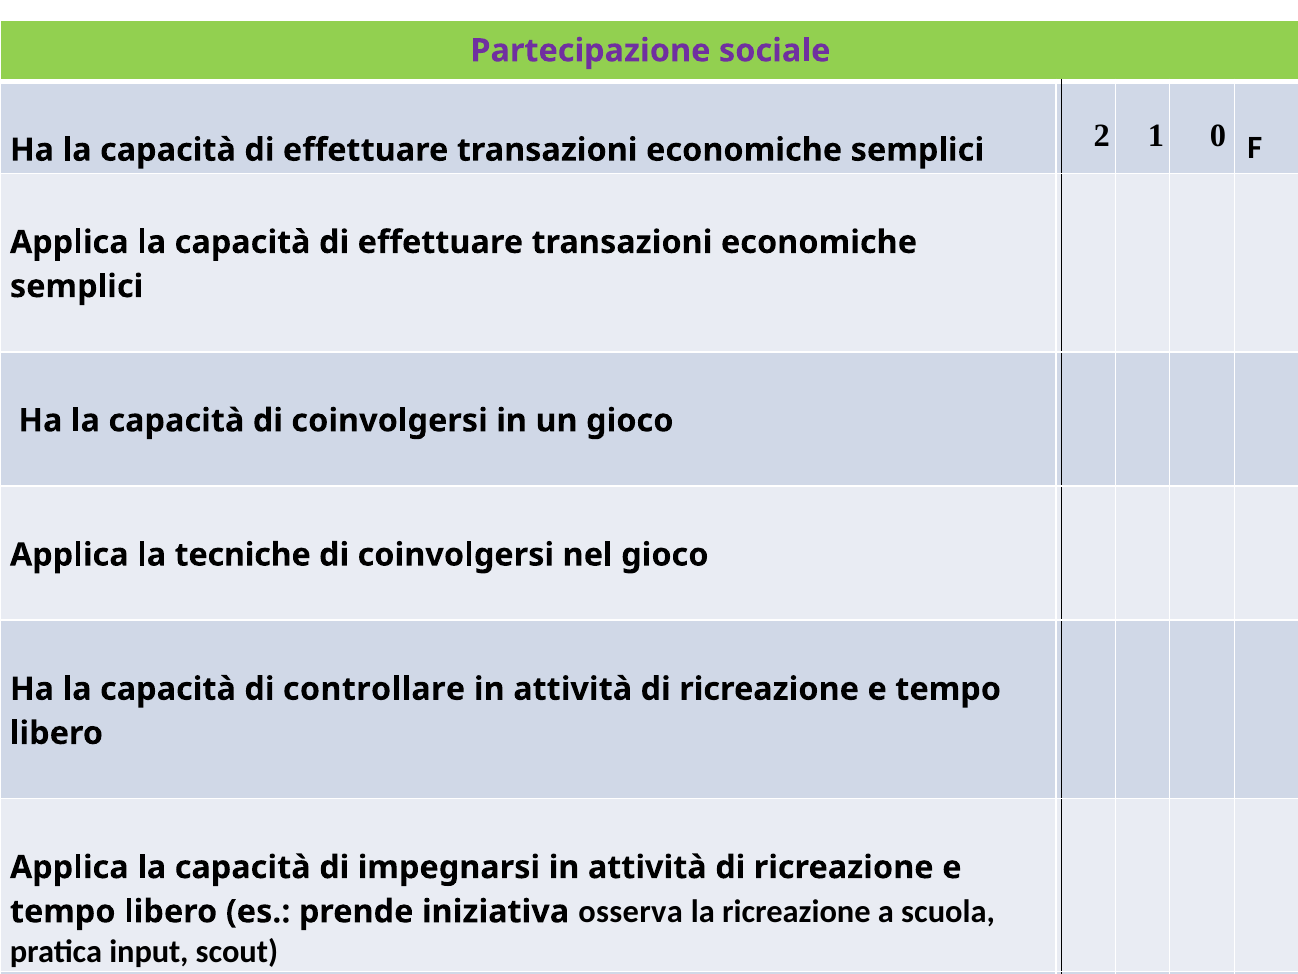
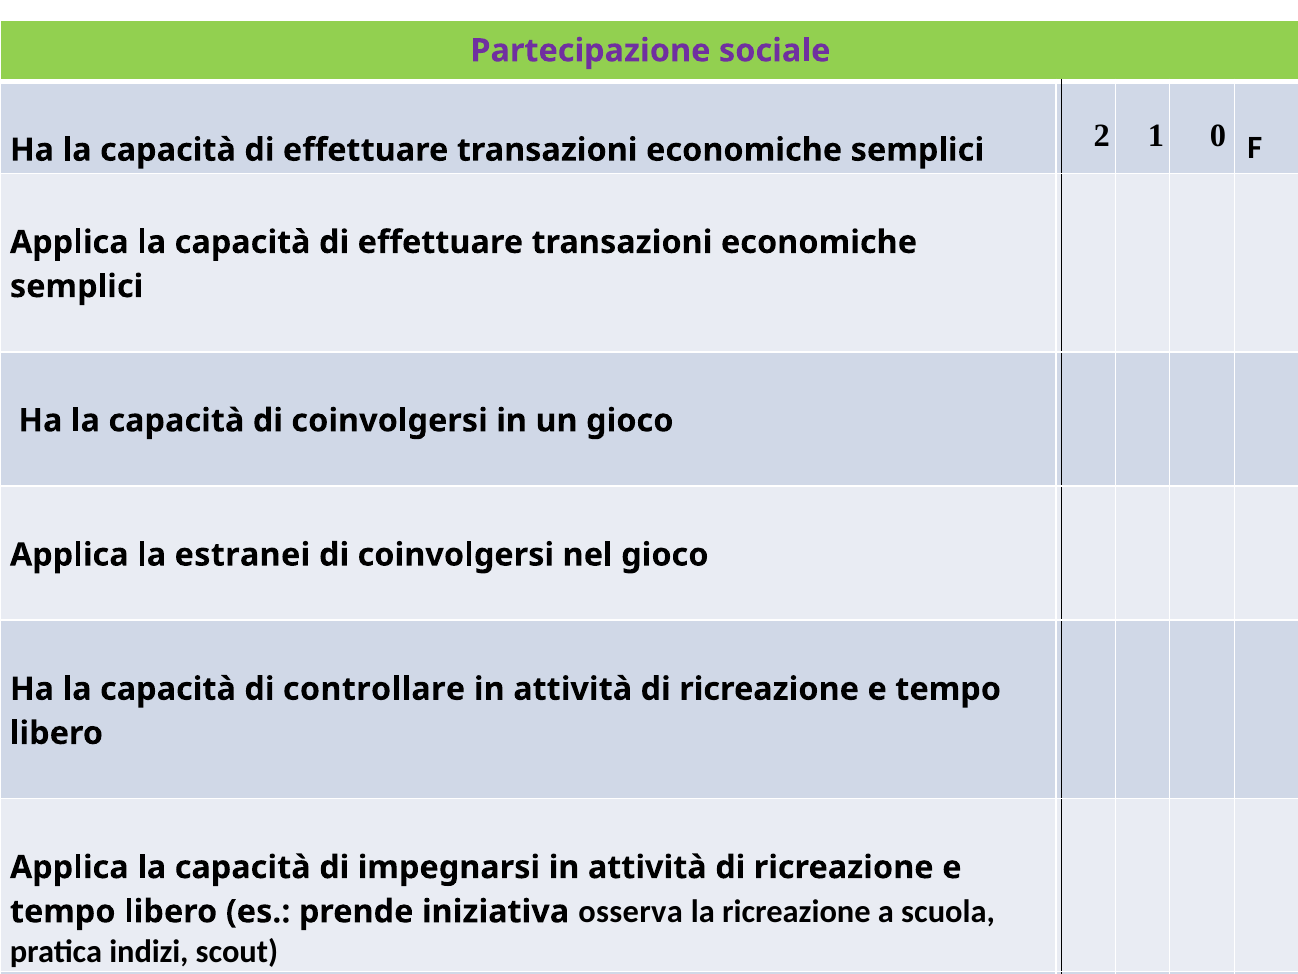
tecniche: tecniche -> estranei (242, 555)
input: input -> indizi (149, 952)
